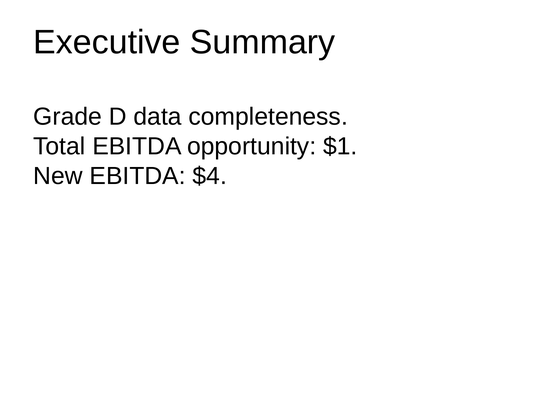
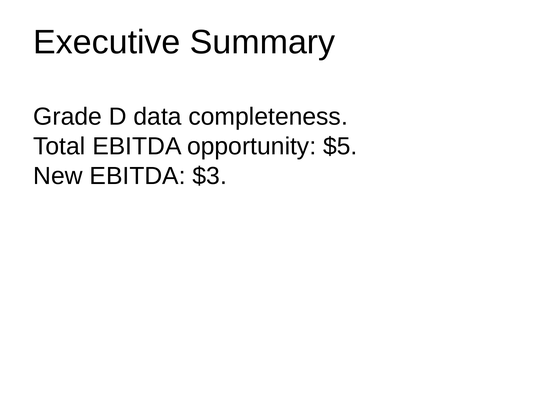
$1: $1 -> $5 (340, 146)
$4: $4 -> $3 (210, 176)
